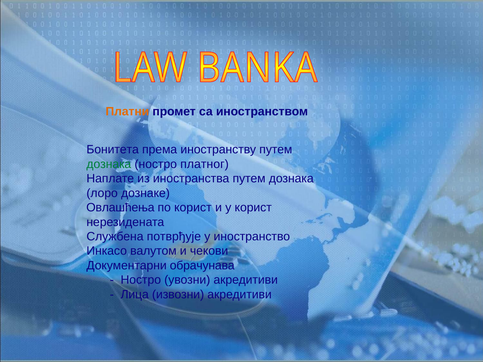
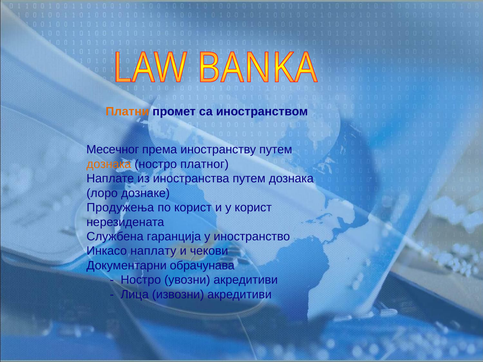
Бонитета: Бонитета -> Месечног (113, 150)
дознака colour: green -> orange (109, 164)
Овлашћења: Овлашћења -> Продужења (120, 208)
потврђује: потврђује -> гаранција (174, 237)
валутом: валутом -> наплату (153, 251)
